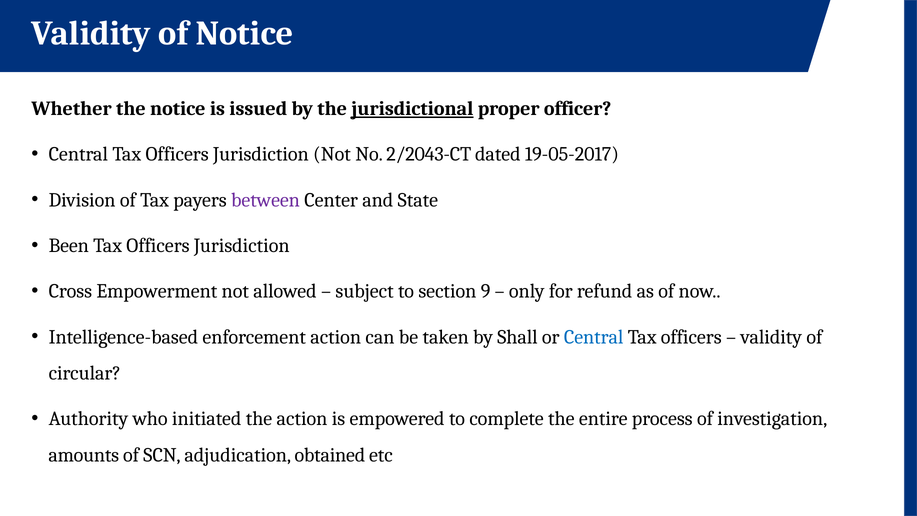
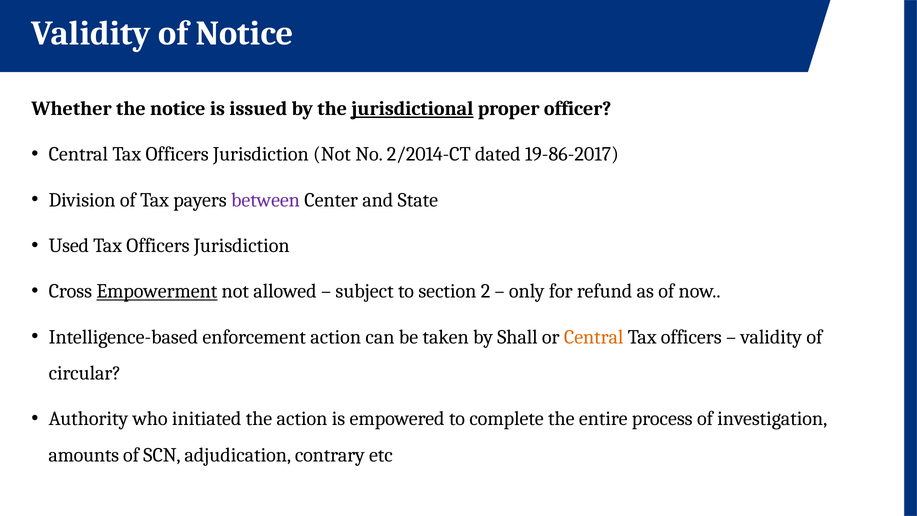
2/2043-CT: 2/2043-CT -> 2/2014-CT (429, 154)
19-05-2017: 19-05-2017 -> 19-86-2017 (572, 154)
Been: Been -> Used (69, 246)
Empowerment underline: none -> present (157, 291)
9: 9 -> 2 (486, 291)
Central colour: blue -> orange (594, 337)
obtained: obtained -> contrary (330, 455)
